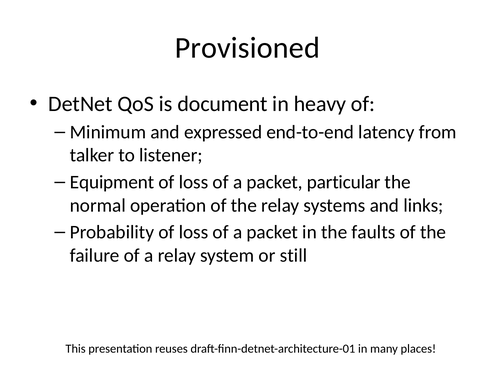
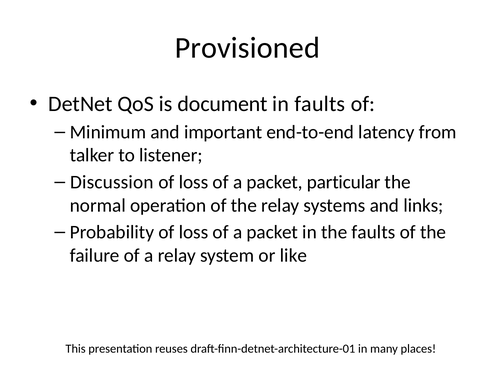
in heavy: heavy -> faults (320, 104)
expressed: expressed -> important (223, 132)
Equipment: Equipment -> Discussion (112, 182)
still: still -> like (293, 256)
